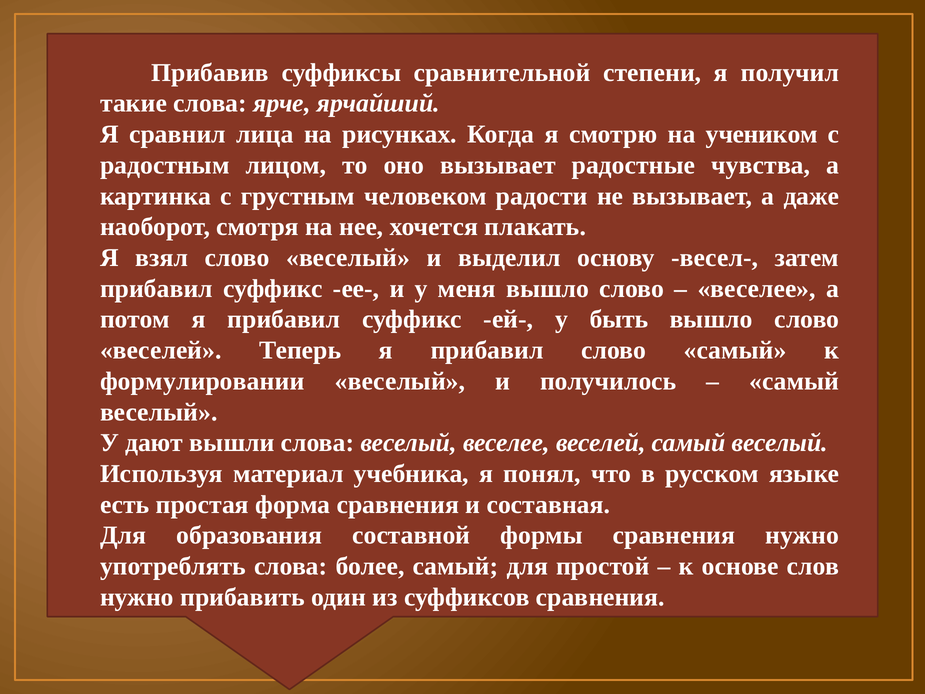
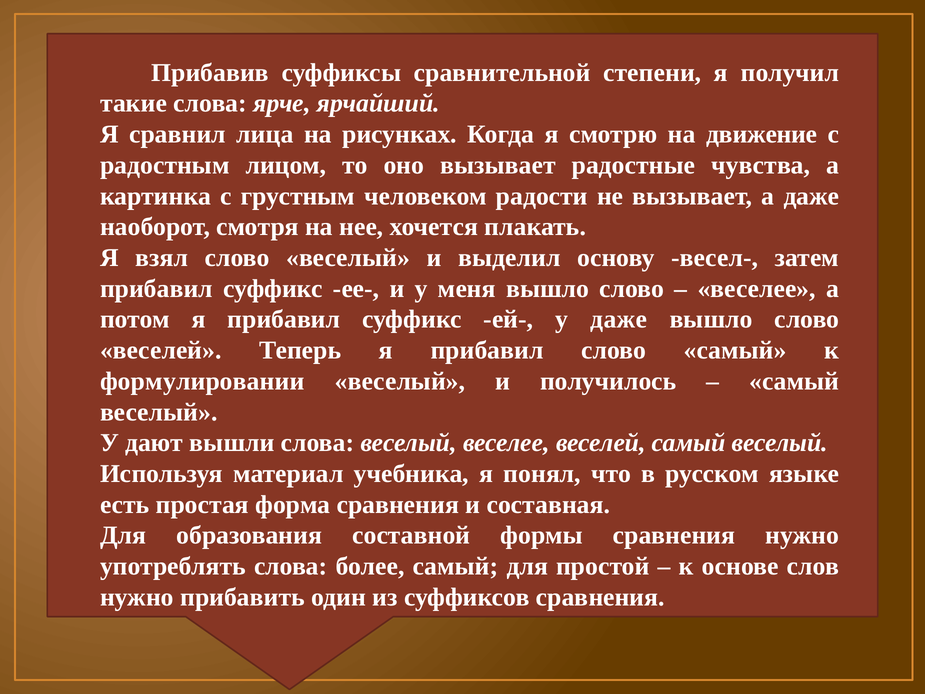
учеником: учеником -> движение (762, 134)
у быть: быть -> даже (619, 319)
